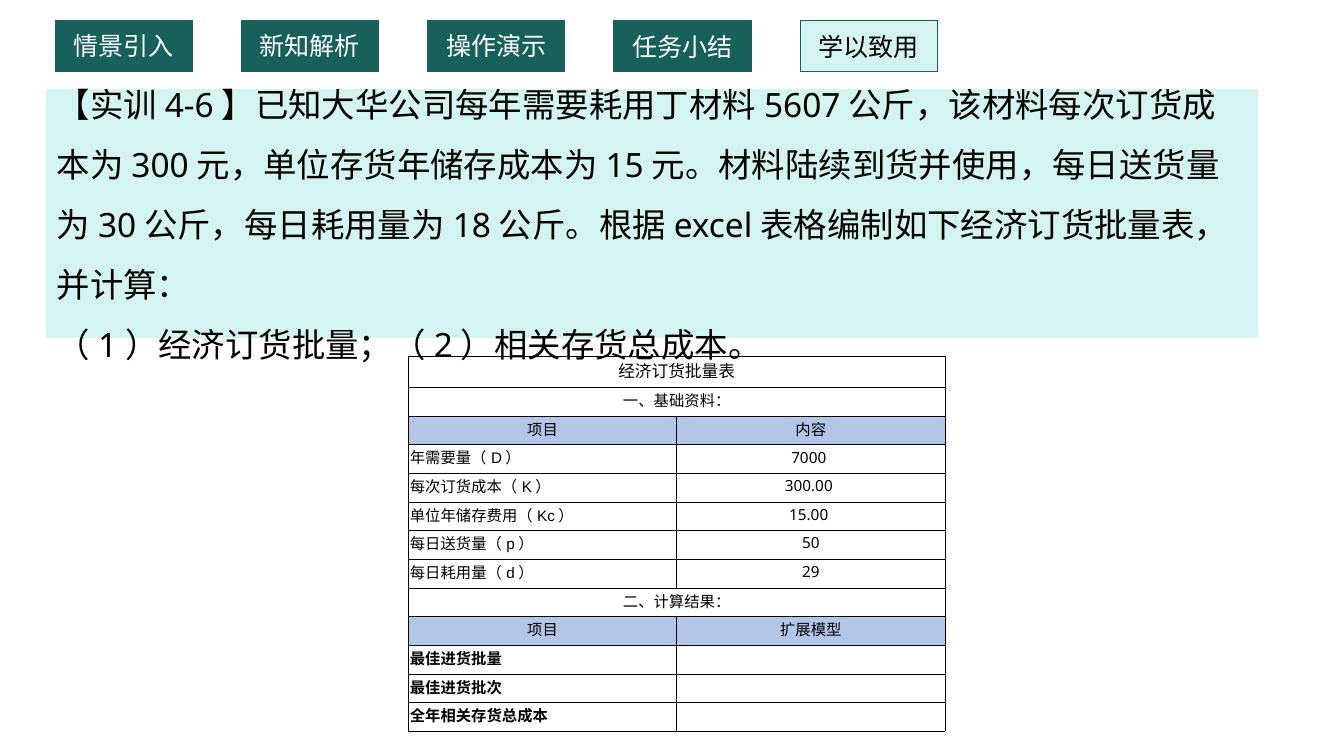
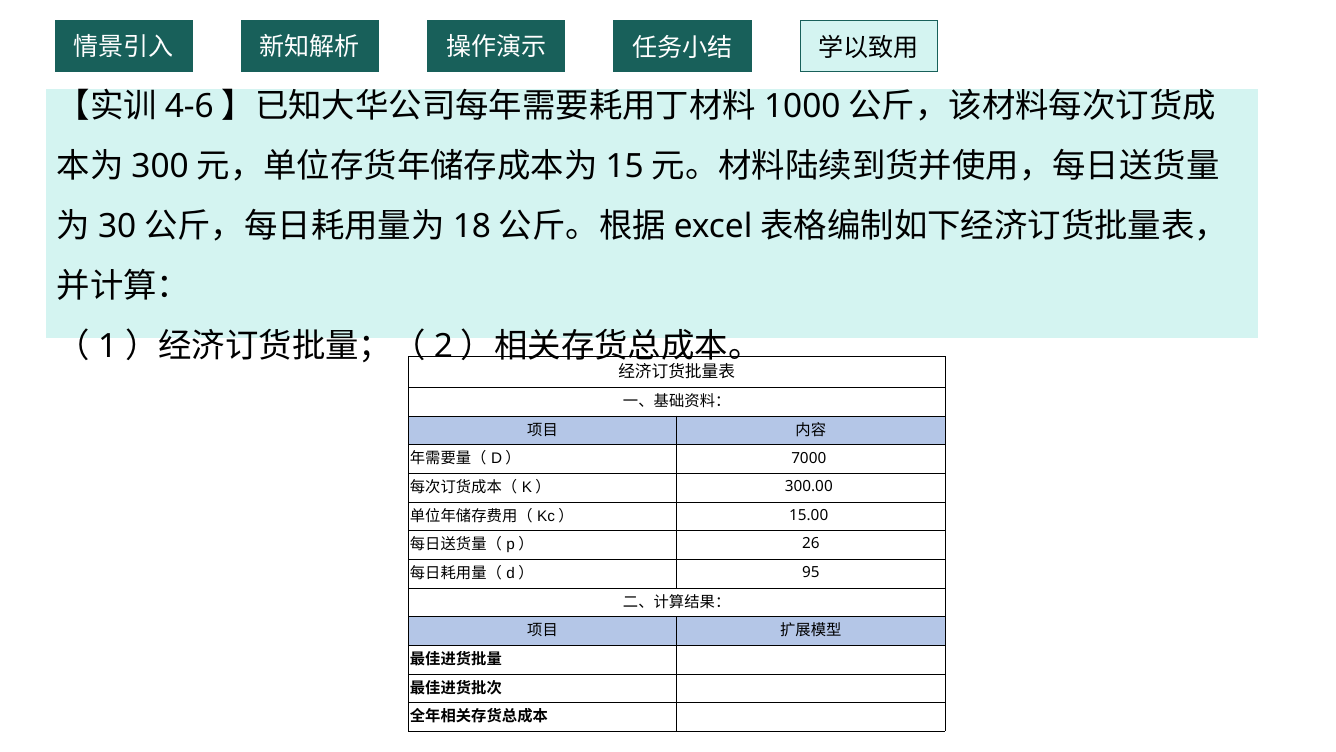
5607: 5607 -> 1000 (802, 106)
50: 50 -> 26 (811, 544)
29: 29 -> 95 (811, 572)
